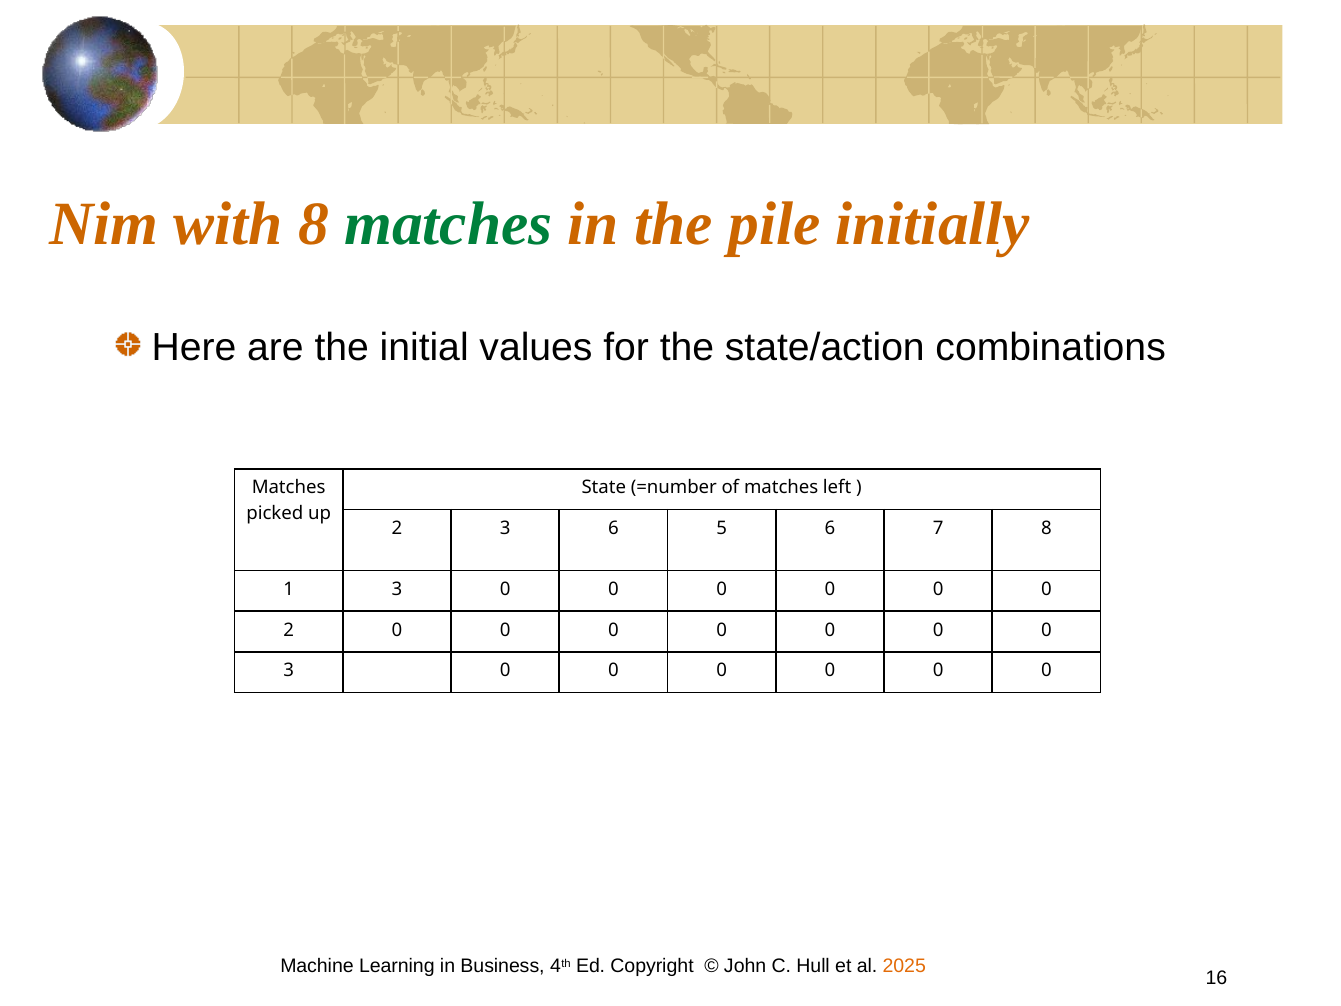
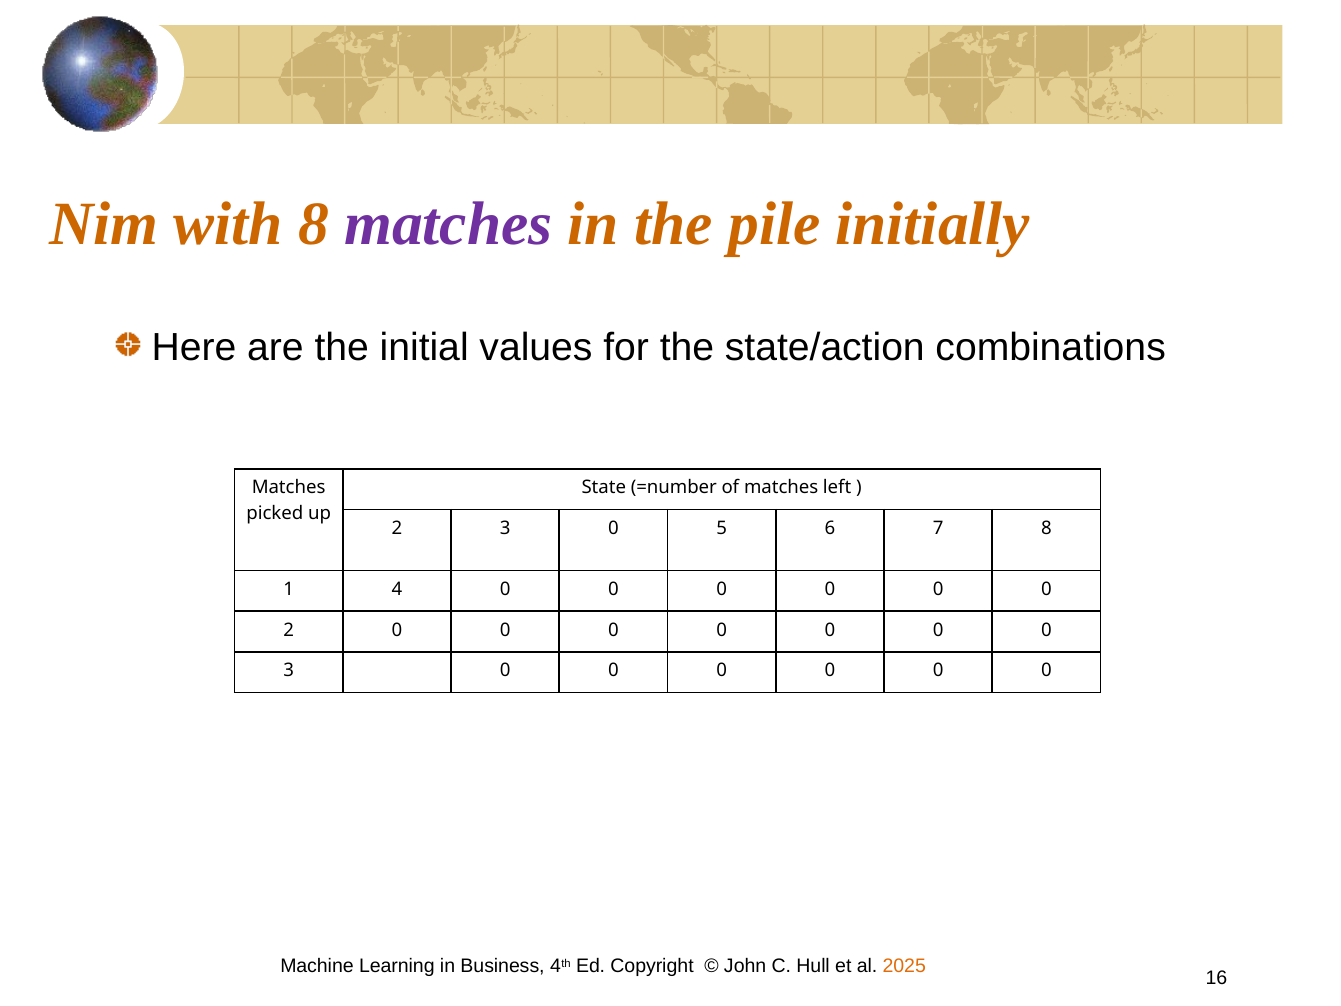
matches colour: green -> purple (448, 224)
2 3 6: 6 -> 0 (613, 528)
1 3: 3 -> 4 (397, 589)
